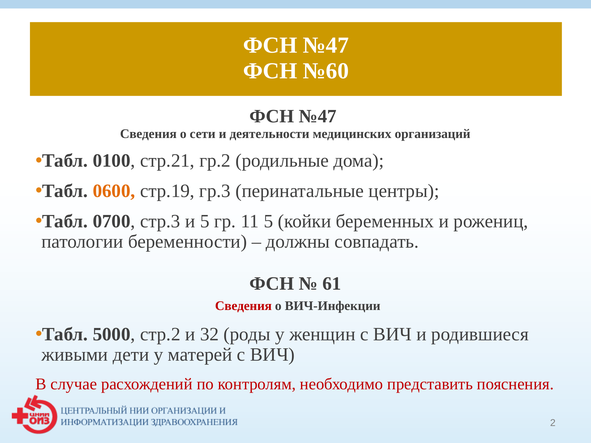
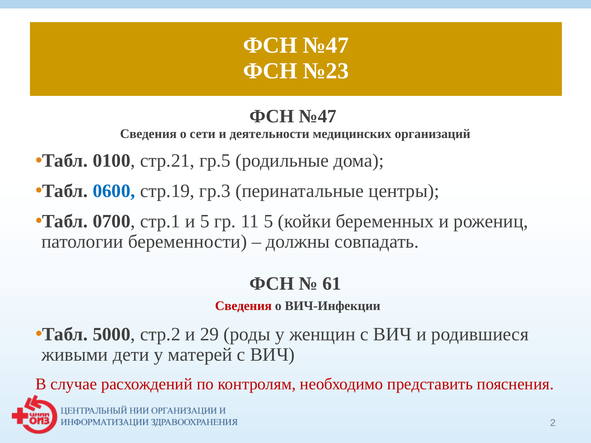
№60: №60 -> №23 (326, 71)
гр.2: гр.2 -> гр.5 (215, 161)
0600 colour: orange -> blue (114, 191)
стр.3: стр.3 -> стр.1 (160, 221)
32: 32 -> 29 (209, 334)
